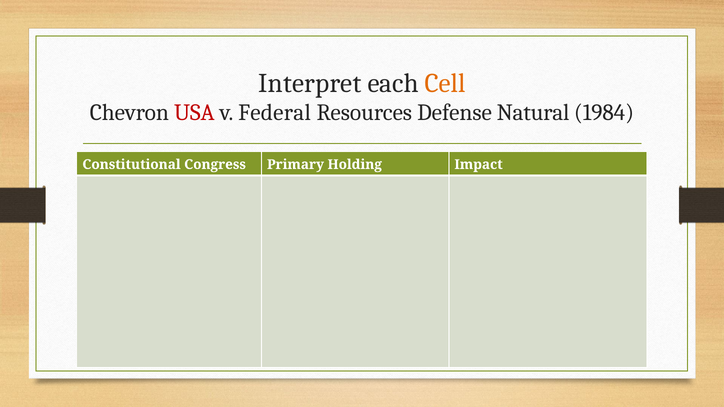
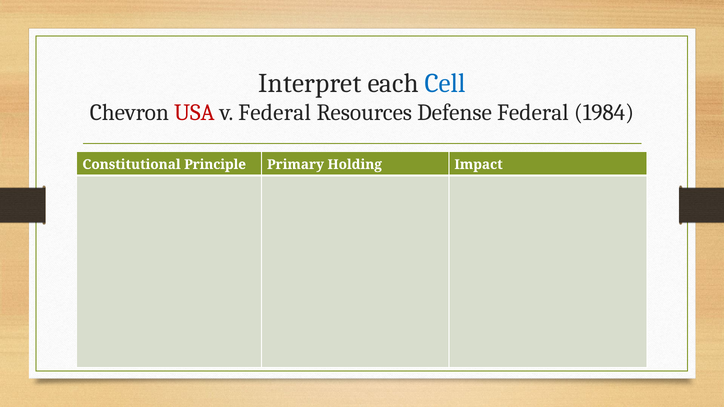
Cell colour: orange -> blue (445, 83)
Defense Natural: Natural -> Federal (533, 112)
Congress: Congress -> Principle (215, 165)
